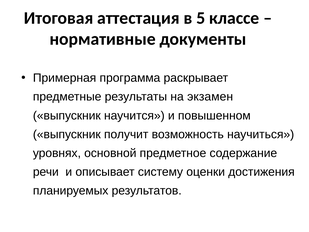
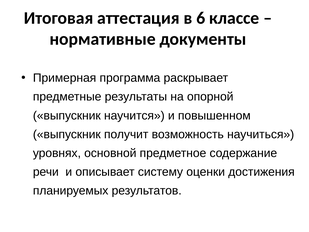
5: 5 -> 6 (201, 18)
экзамен: экзамен -> опорной (210, 97)
